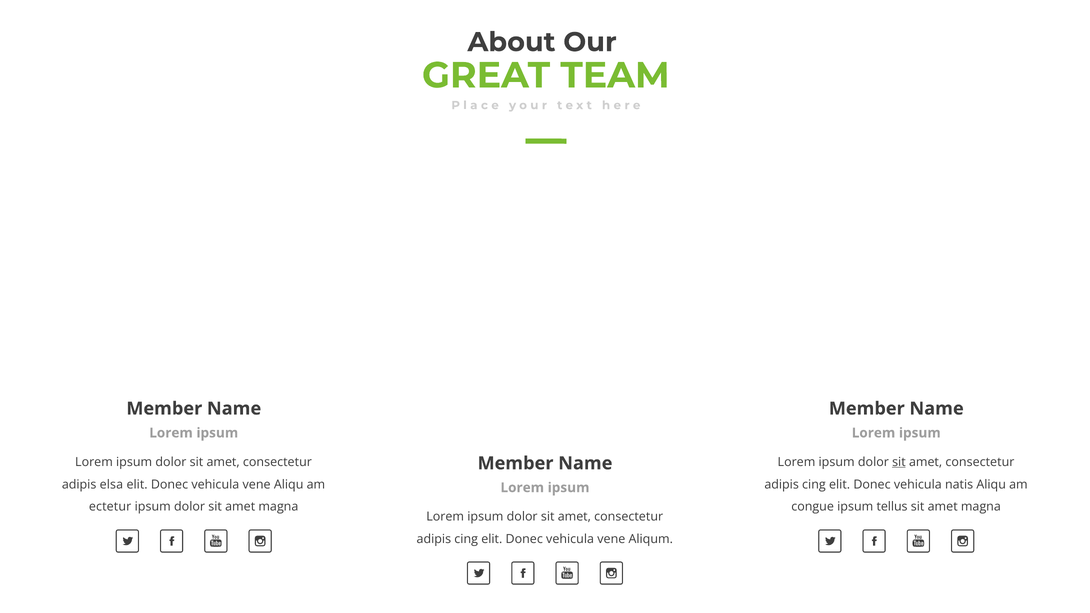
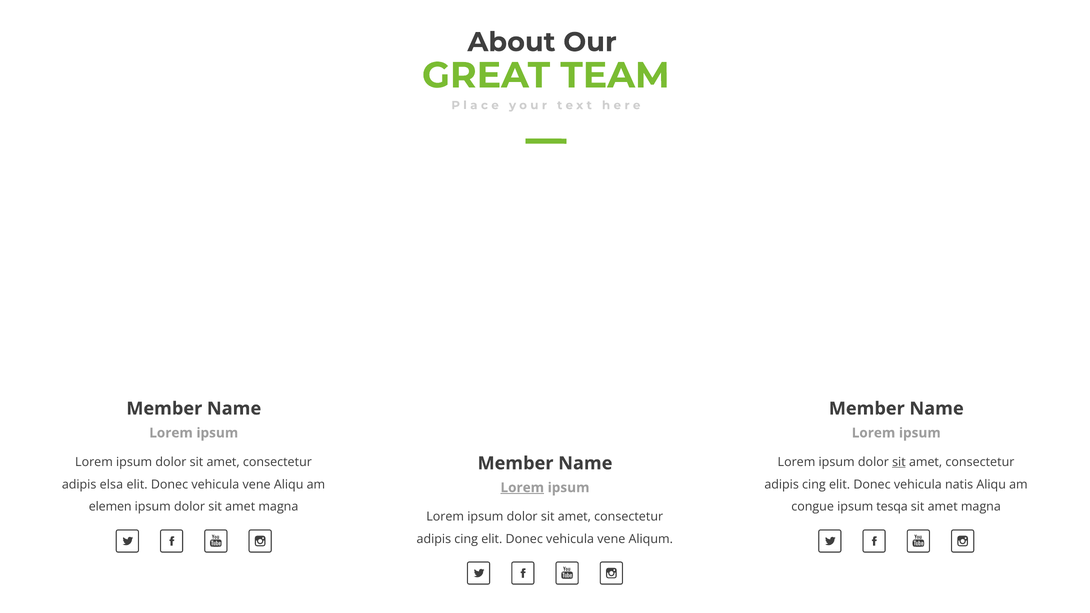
Lorem underline: none -> present (522, 488)
ectetur: ectetur -> elemen (110, 507)
tellus: tellus -> tesqa (892, 507)
